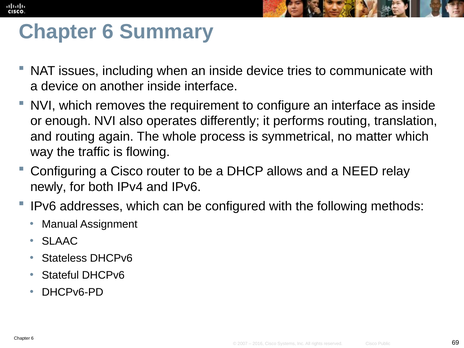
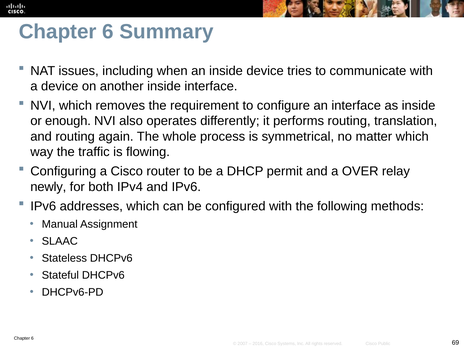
allows: allows -> permit (285, 171)
NEED: NEED -> OVER (360, 171)
